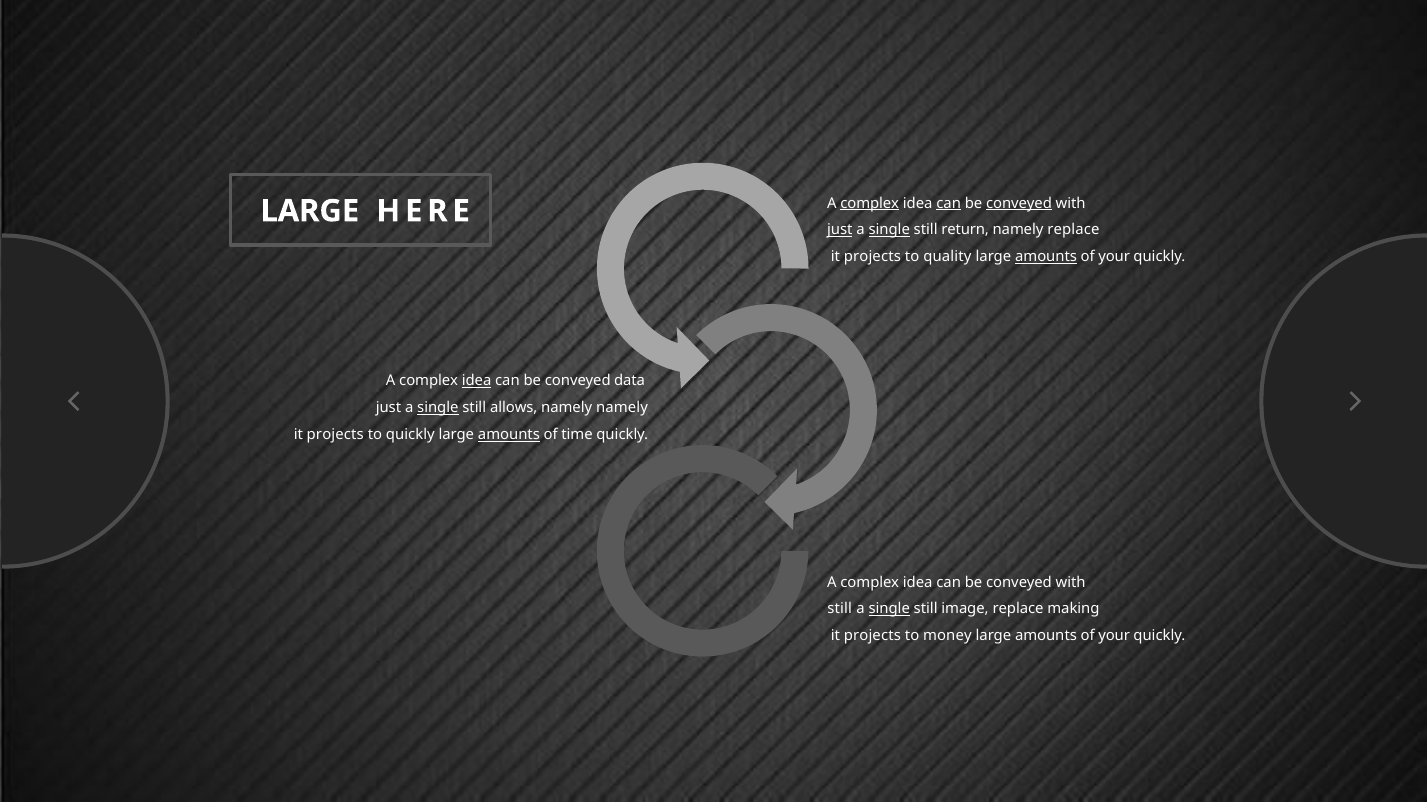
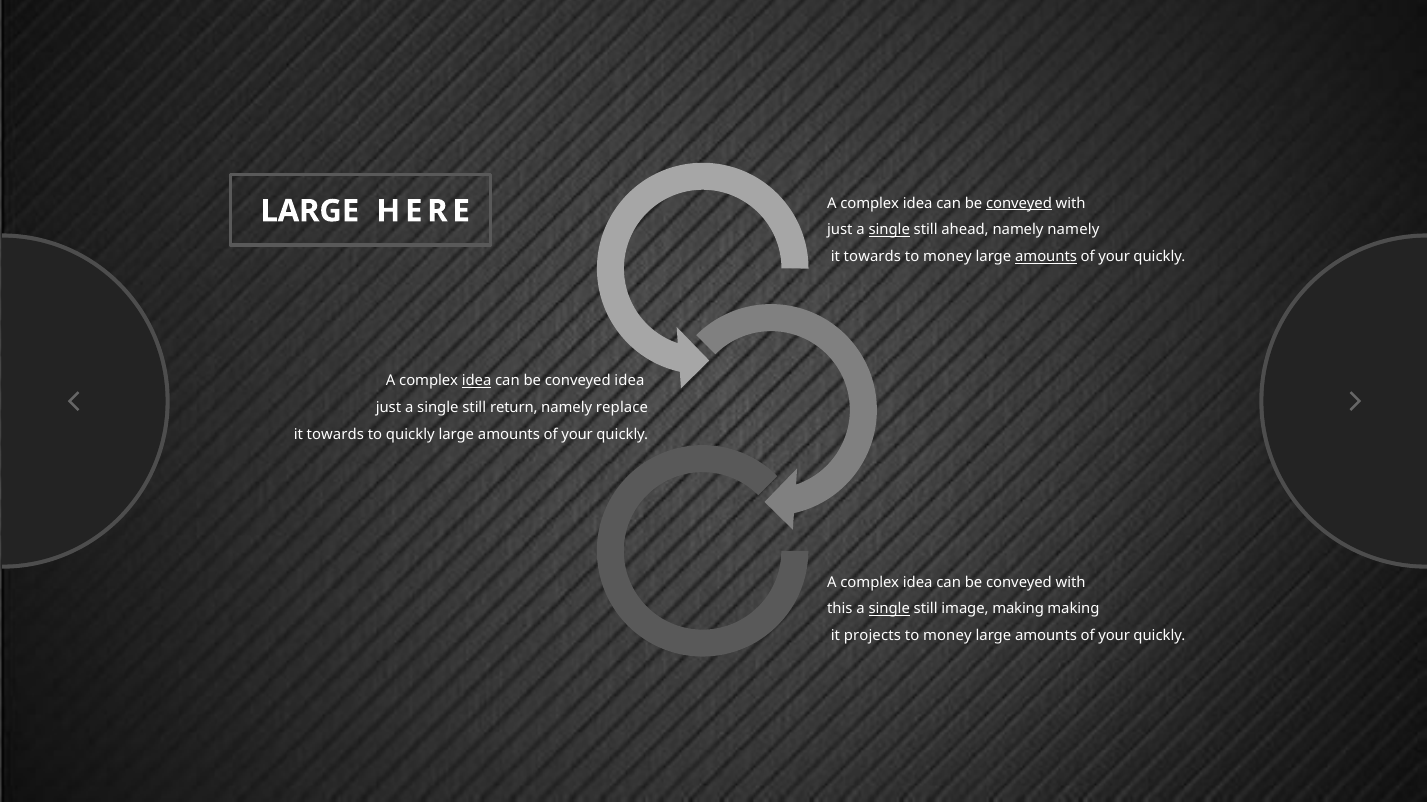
complex underline: present -> none (870, 203)
can underline: present -> none (949, 203)
just underline: present -> none (840, 230)
return: return -> ahead (965, 230)
namely replace: replace -> namely (1073, 230)
projects: projects -> towards (872, 257)
quality: quality -> money (947, 257)
conveyed data: data -> idea (629, 381)
single underline: present -> none (438, 408)
allows: allows -> return (514, 408)
namely namely: namely -> replace (622, 408)
projects: projects -> towards (335, 435)
amounts underline: present -> none (509, 435)
time: time -> your (577, 435)
still: still -> this (840, 609)
image replace: replace -> making (1018, 609)
